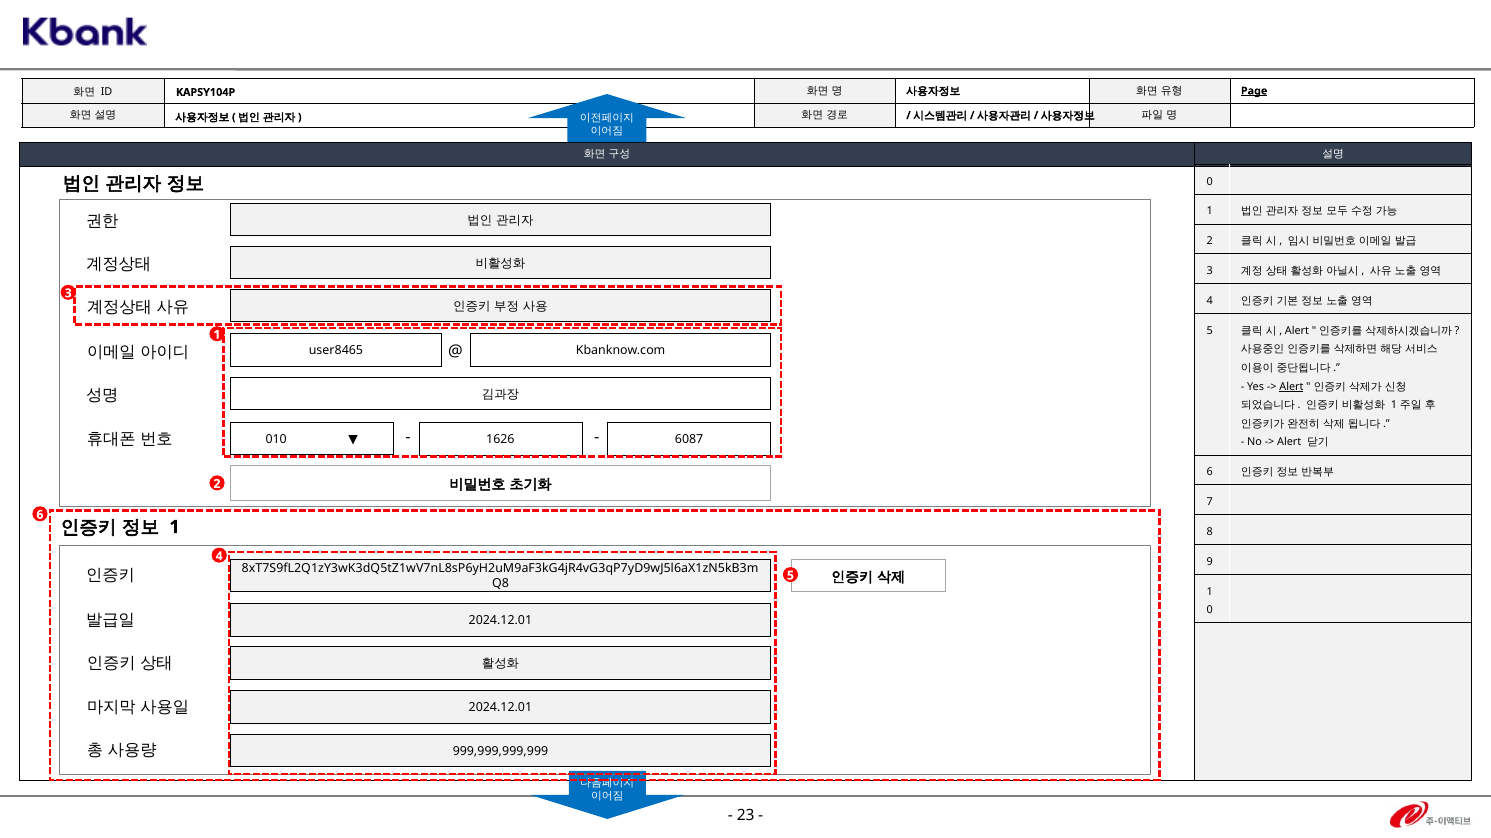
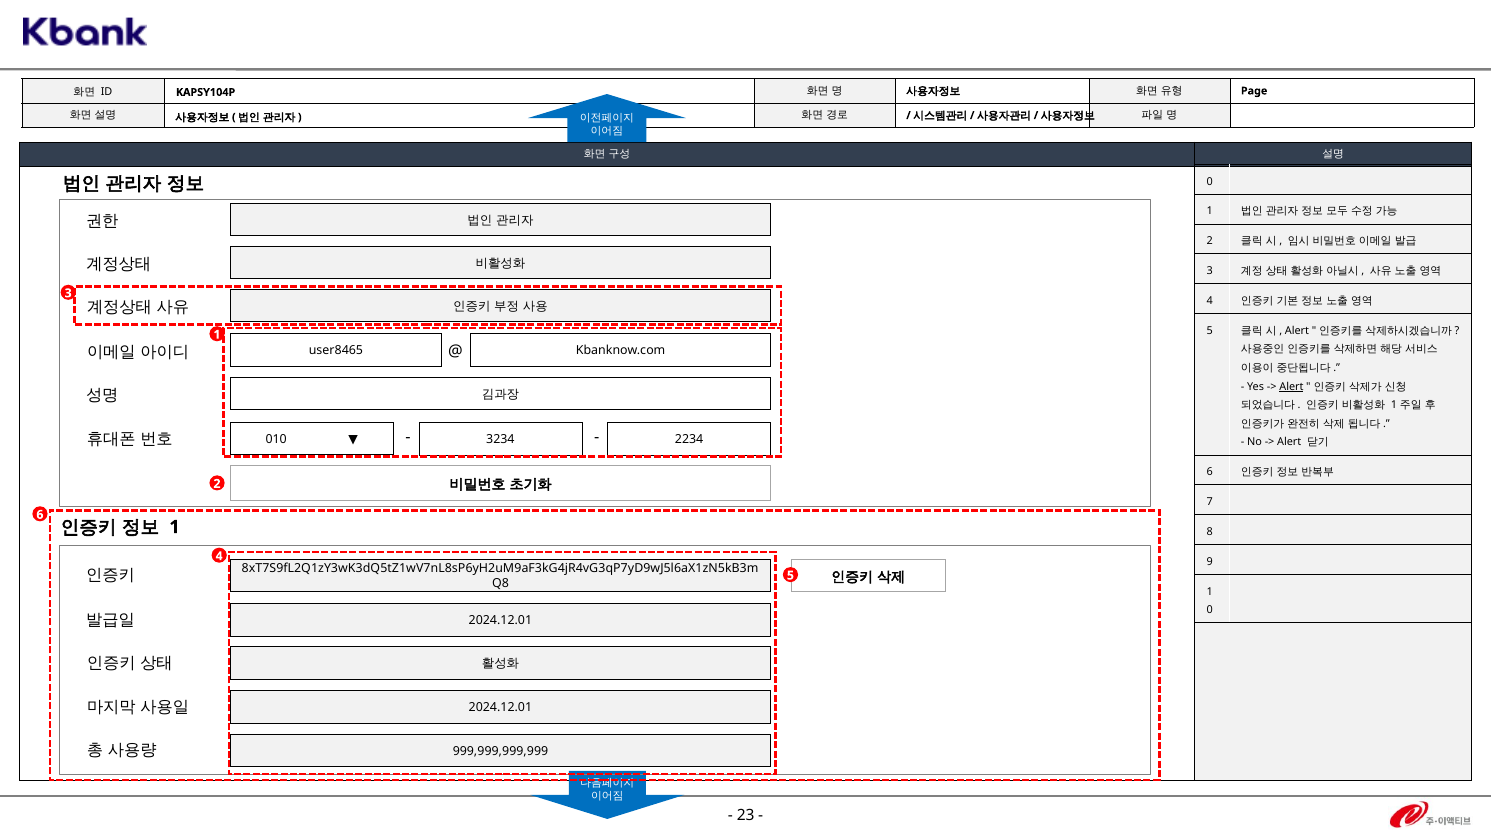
Page underline: present -> none (1254, 91)
1626: 1626 -> 3234 (500, 440)
6087: 6087 -> 2234 (689, 440)
